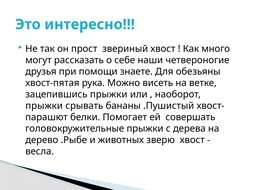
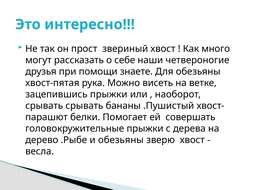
прыжки: прыжки -> срывать (44, 106)
и животных: животных -> обезьяны (121, 140)
